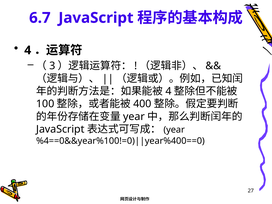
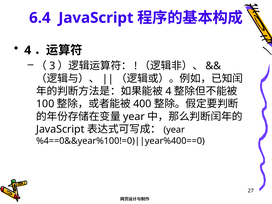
6.7: 6.7 -> 6.4 (40, 18)
